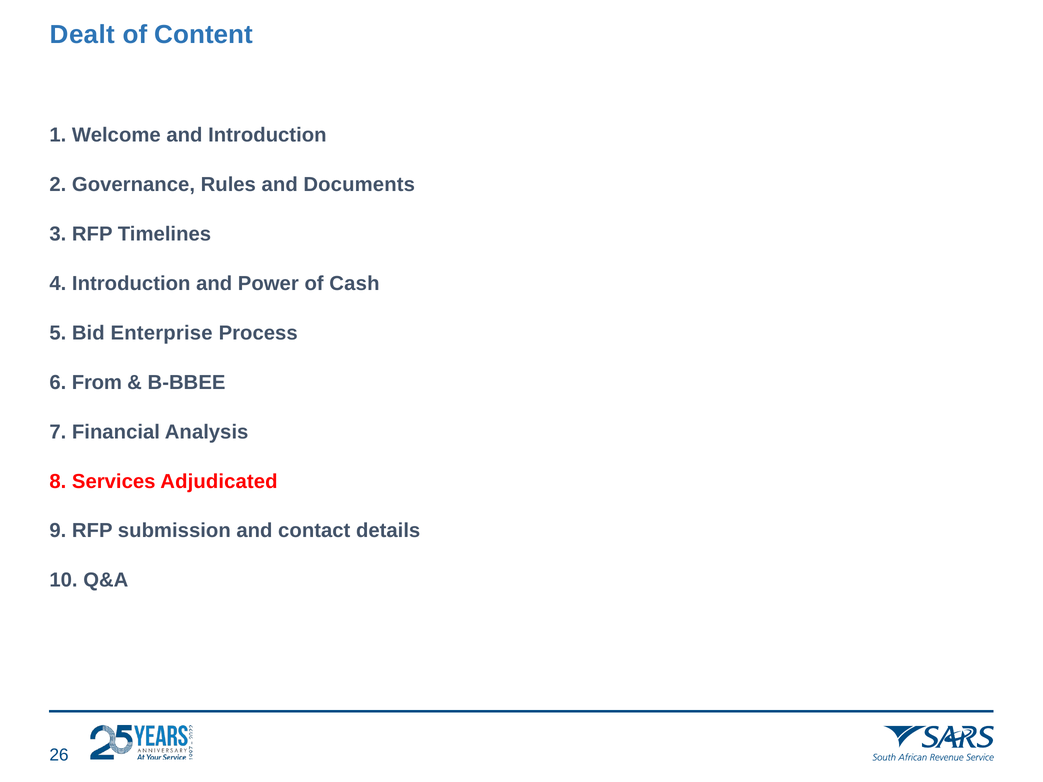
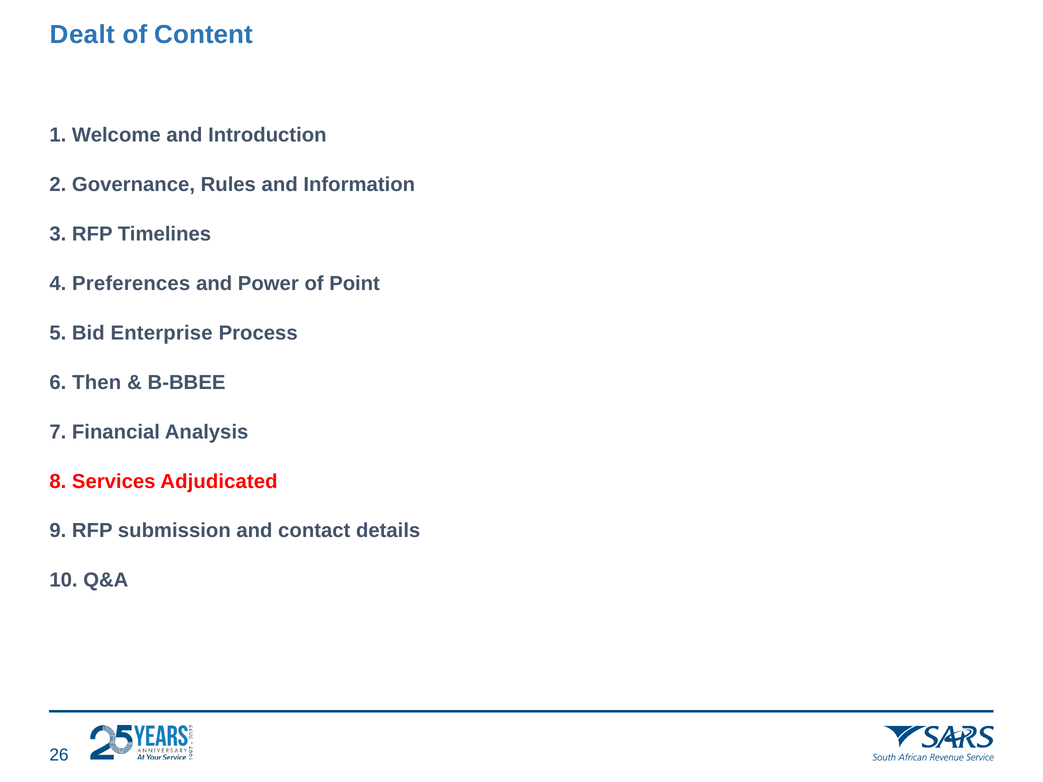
Documents: Documents -> Information (359, 185)
4 Introduction: Introduction -> Preferences (131, 284)
Cash: Cash -> Point (355, 284)
From: From -> Then (97, 383)
